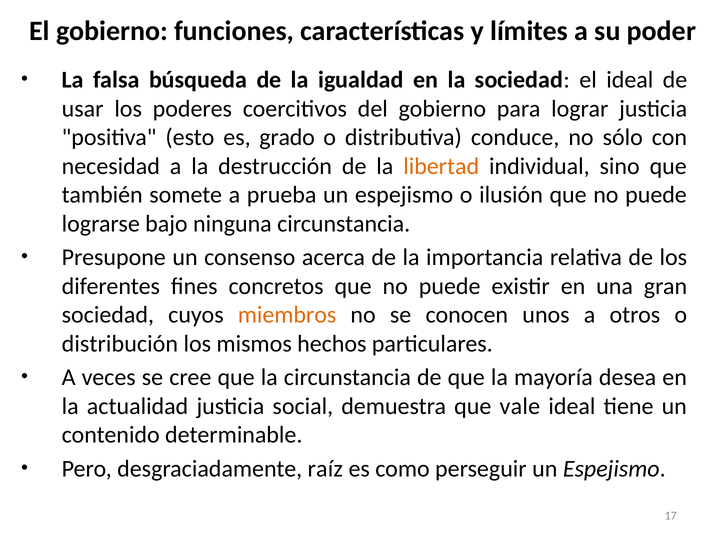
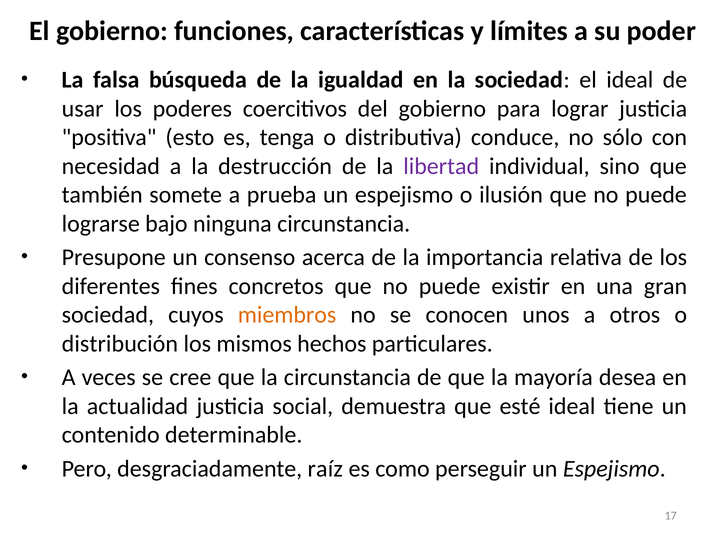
grado: grado -> tenga (287, 137)
libertad colour: orange -> purple (441, 166)
vale: vale -> esté (520, 406)
